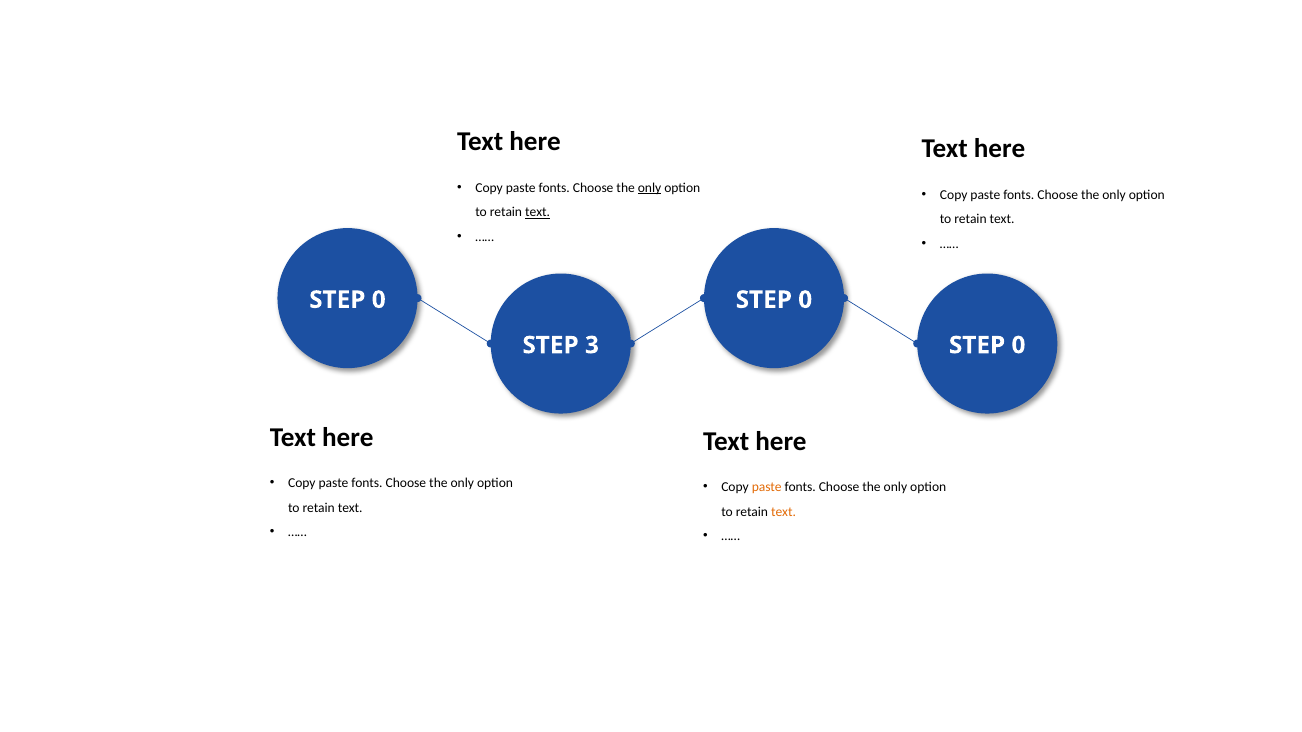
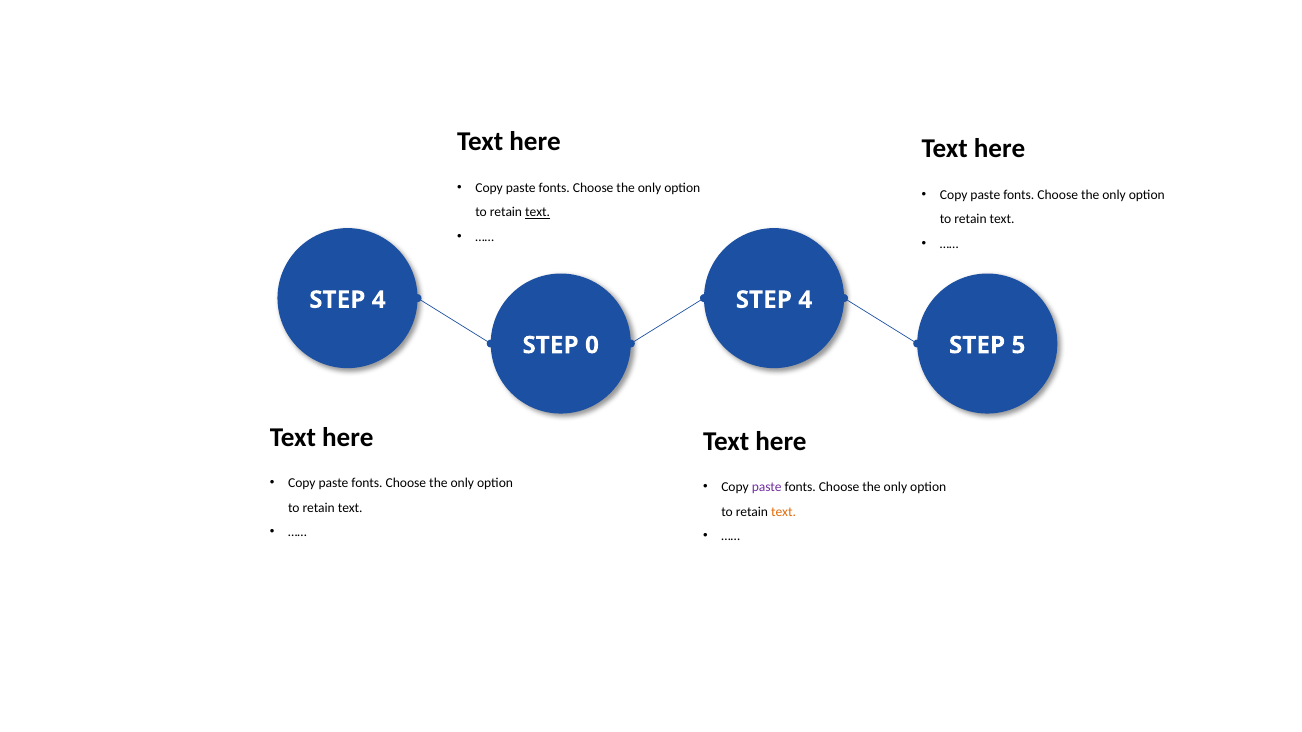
only underline: present -> none (650, 188)
0: 0 -> 4 (379, 300)
0: 0 -> 4 (805, 300)
3: 3 -> 0 (592, 345)
0: 0 -> 5 (1018, 345)
paste colour: orange -> purple (767, 487)
